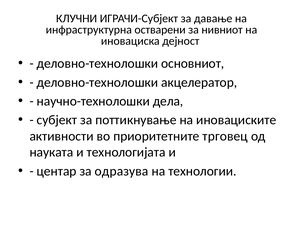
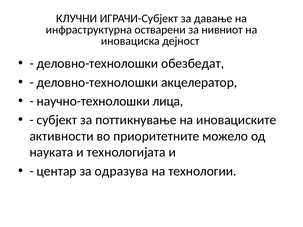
основниот: основниот -> обезбедат (193, 64)
дела: дела -> лица (168, 101)
трговец: трговец -> можело (225, 136)
